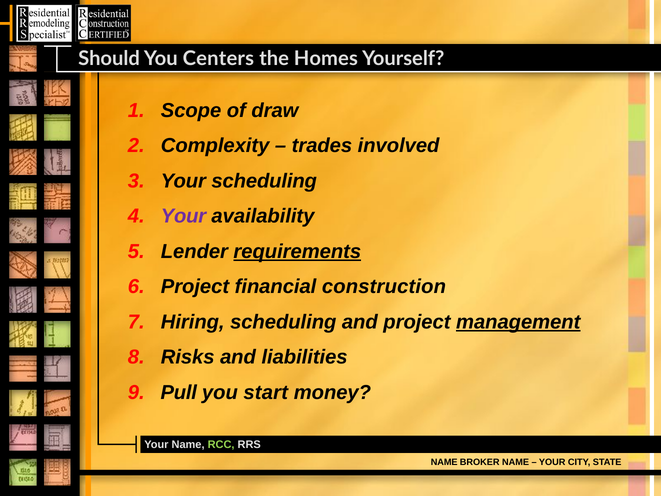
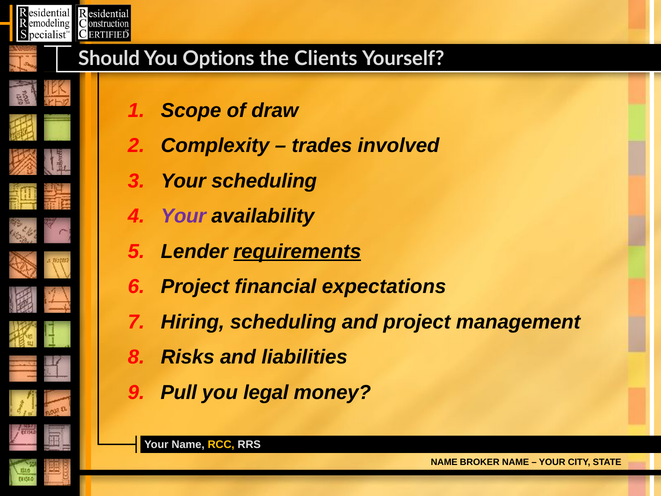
Centers: Centers -> Options (219, 59)
Homes: Homes -> Clients (326, 59)
construction: construction -> expectations (384, 287)
management underline: present -> none (518, 322)
start: start -> legal (266, 392)
RCC colour: light green -> yellow (221, 444)
